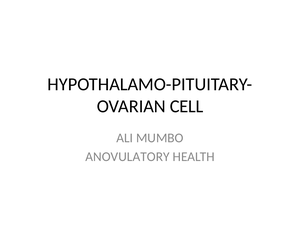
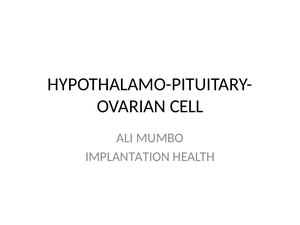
ANOVULATORY: ANOVULATORY -> IMPLANTATION (128, 157)
